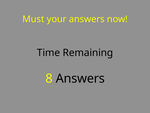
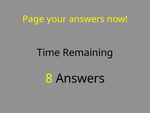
Must: Must -> Page (33, 19)
